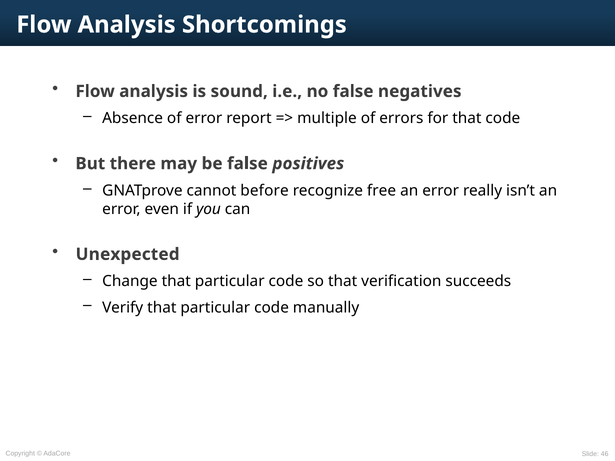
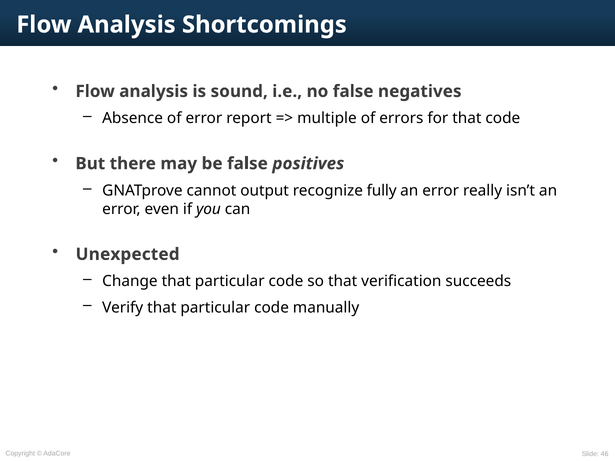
before: before -> output (265, 191)
free: free -> fully (382, 191)
